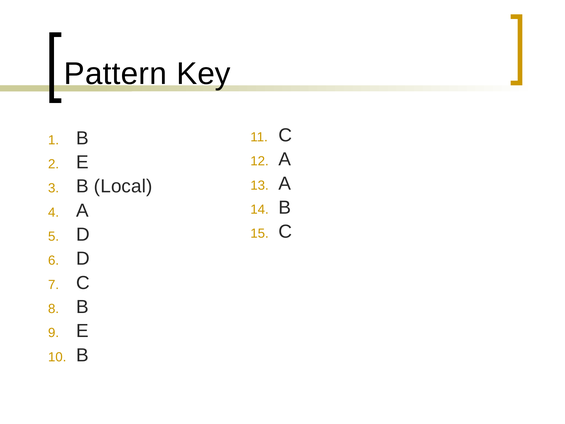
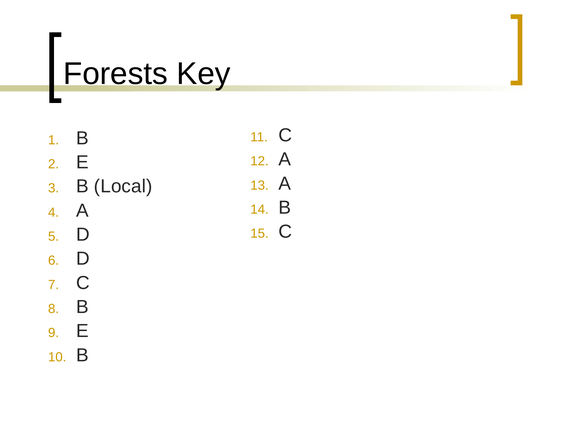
Pattern: Pattern -> Forests (115, 74)
